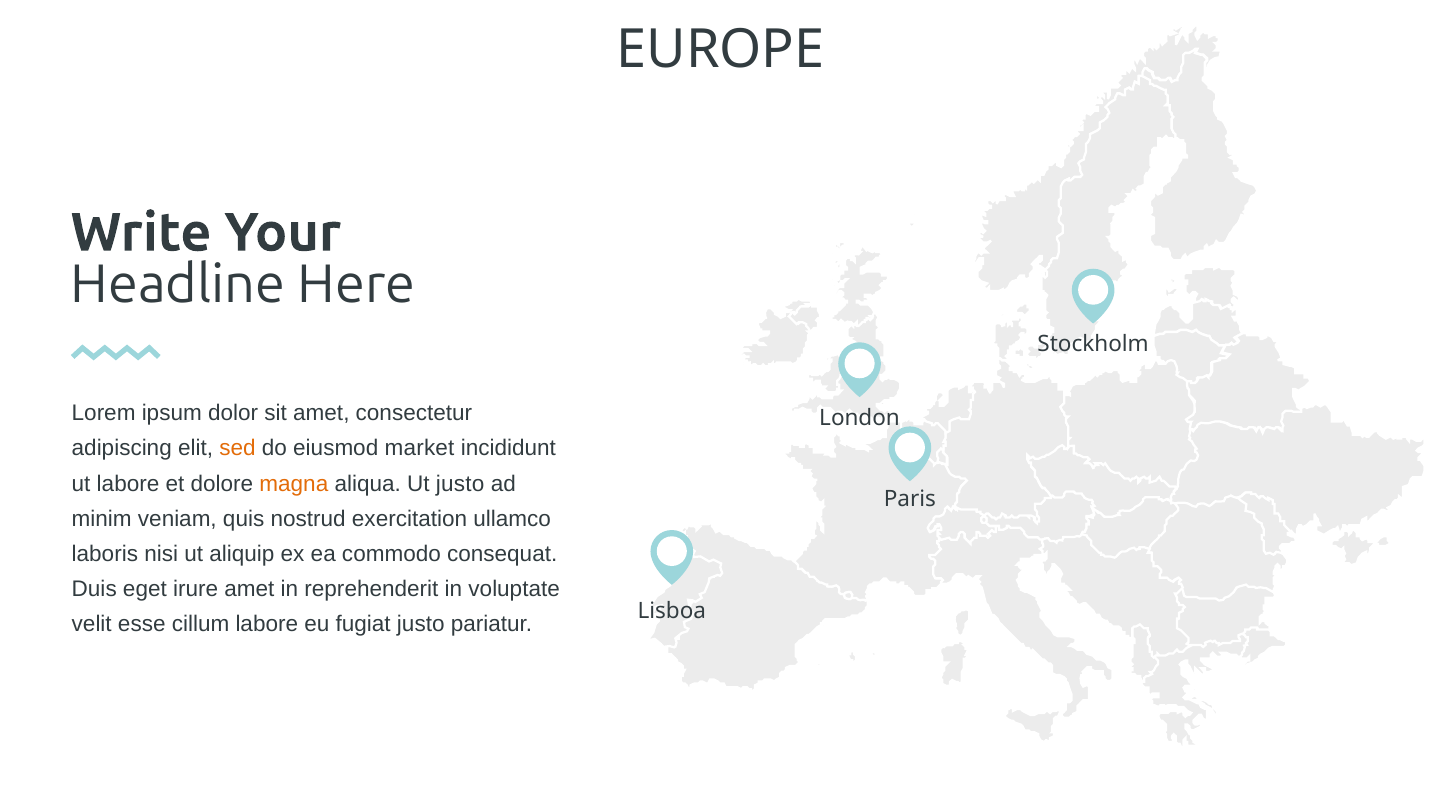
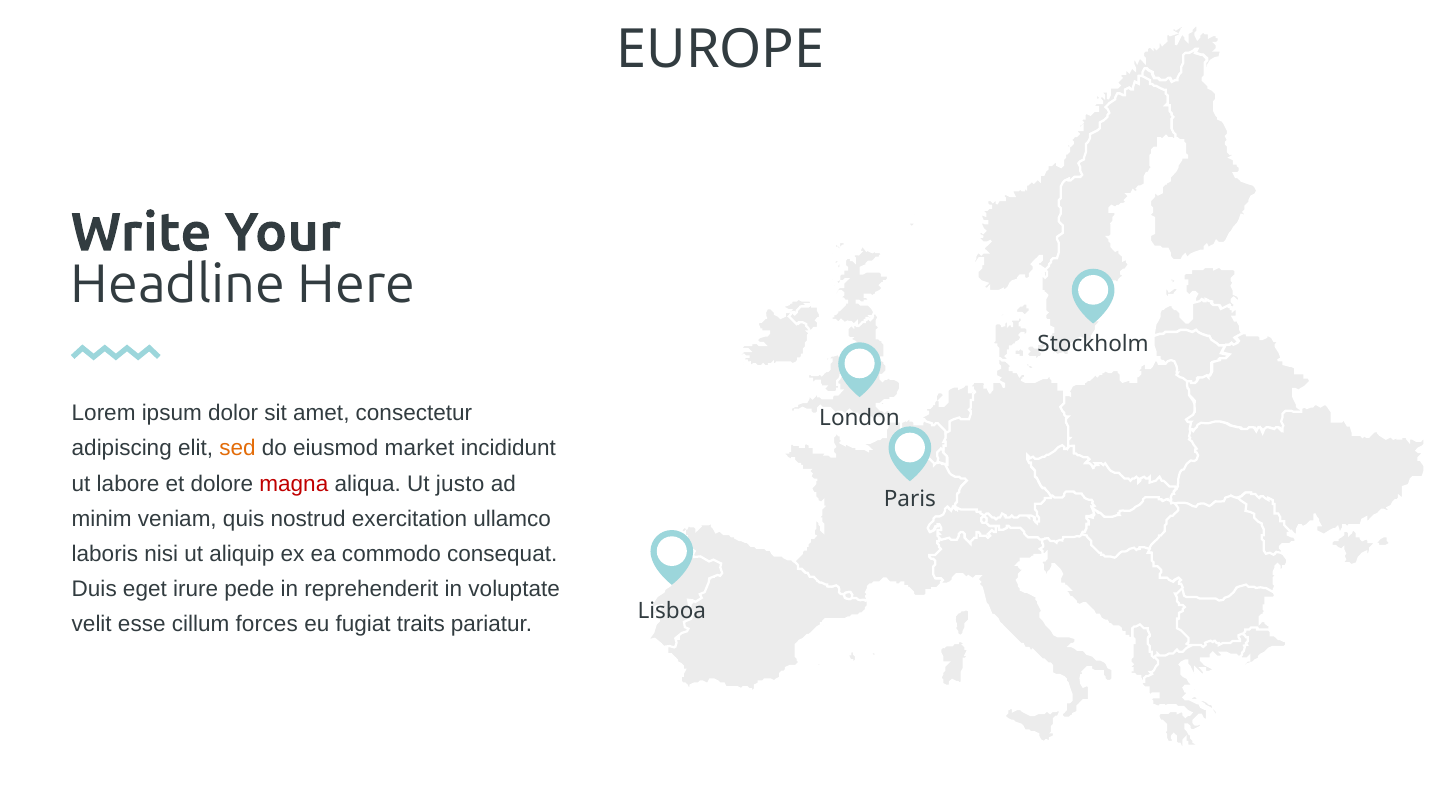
magna colour: orange -> red (294, 484)
irure amet: amet -> pede (249, 589)
cillum labore: labore -> forces (267, 624)
fugiat justo: justo -> traits (421, 624)
